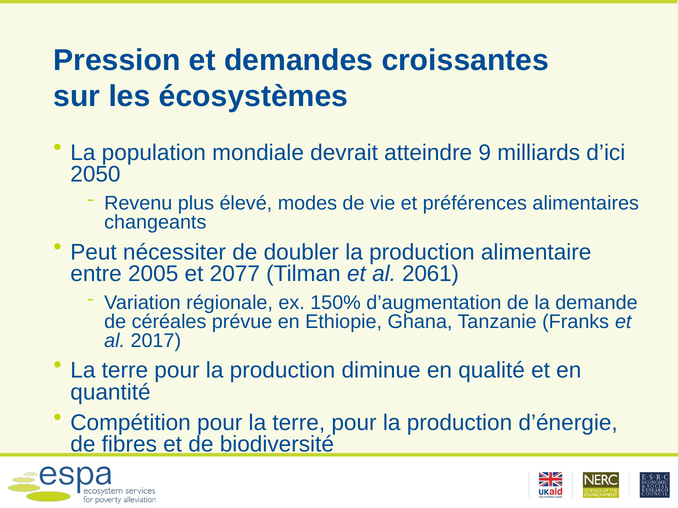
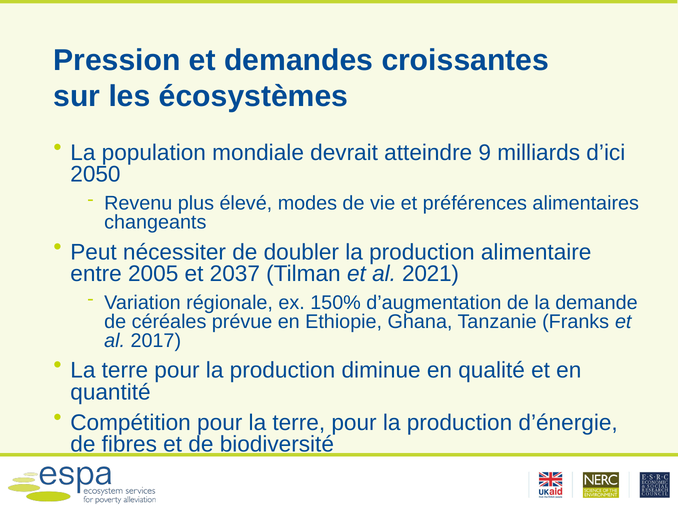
2077: 2077 -> 2037 (235, 274)
2061: 2061 -> 2021 (430, 274)
